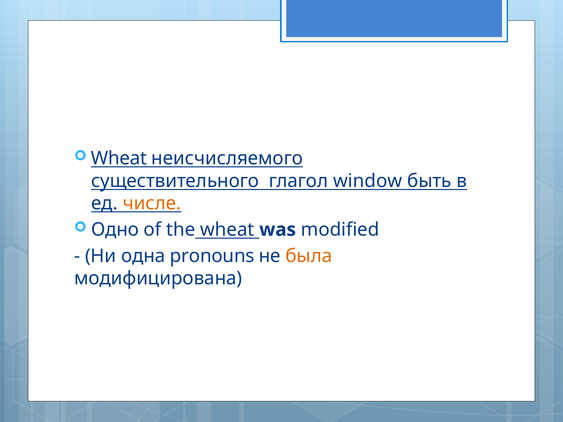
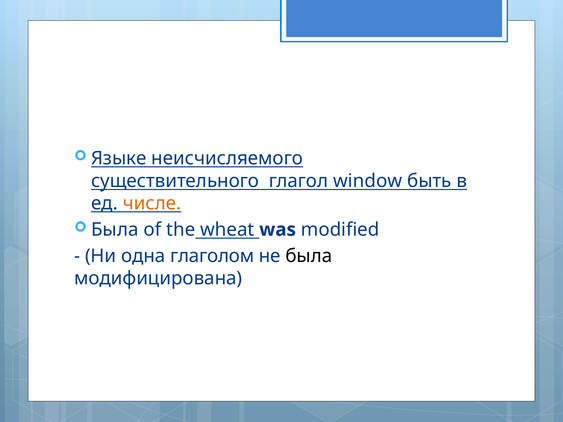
Wheat: Wheat -> Языке (119, 158)
Одно: Одно -> Была (115, 230)
pronouns: pronouns -> глаголом (212, 256)
была colour: orange -> black (309, 256)
